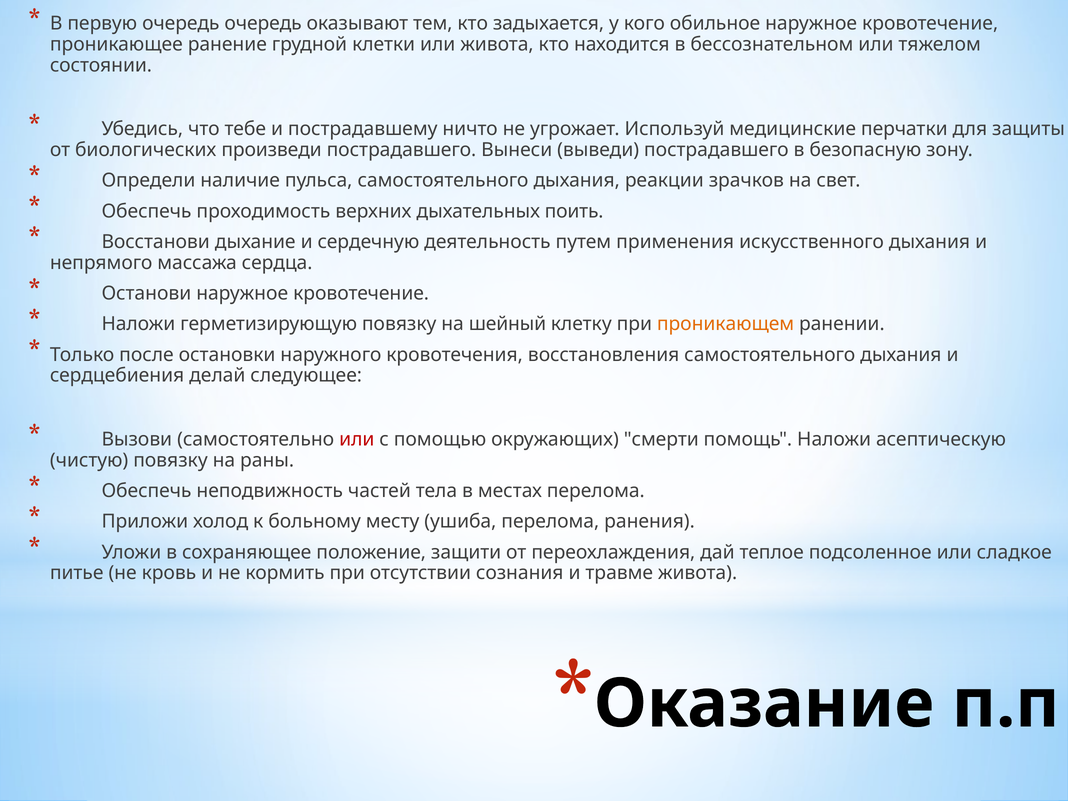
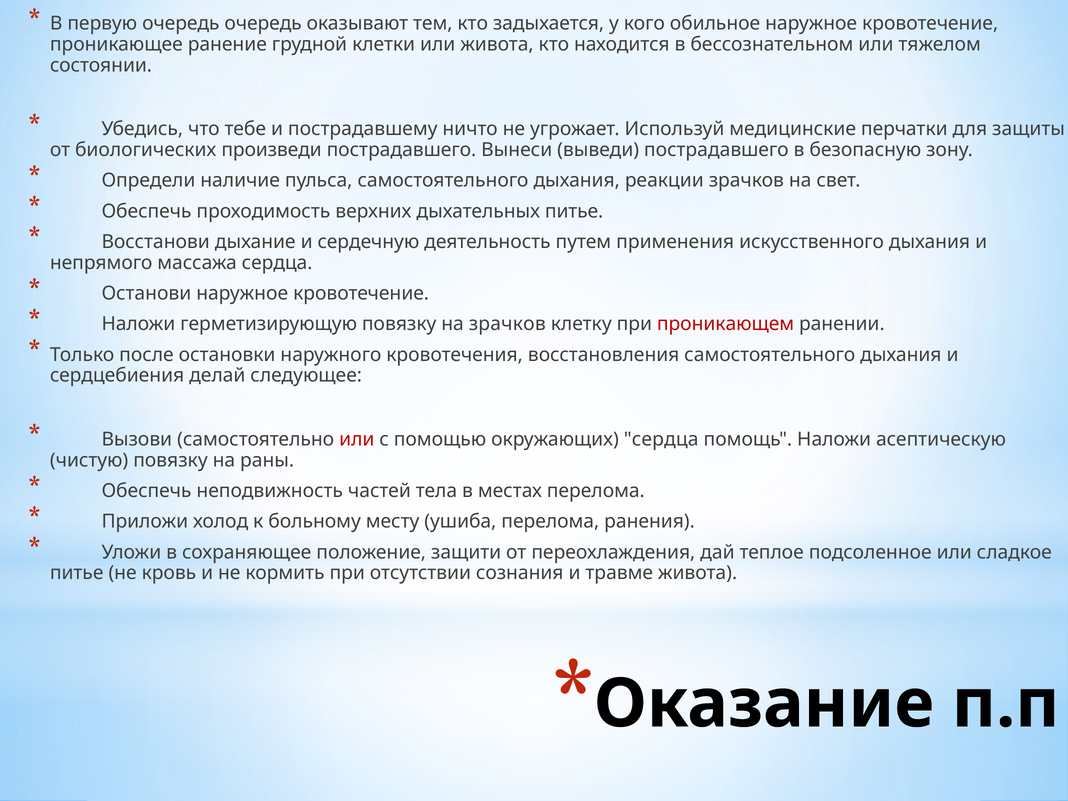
дыхательных поить: поить -> питье (574, 211)
на шейный: шейный -> зрачков (507, 324)
проникающем colour: orange -> red (726, 324)
окружающих смерти: смерти -> сердца (661, 439)
